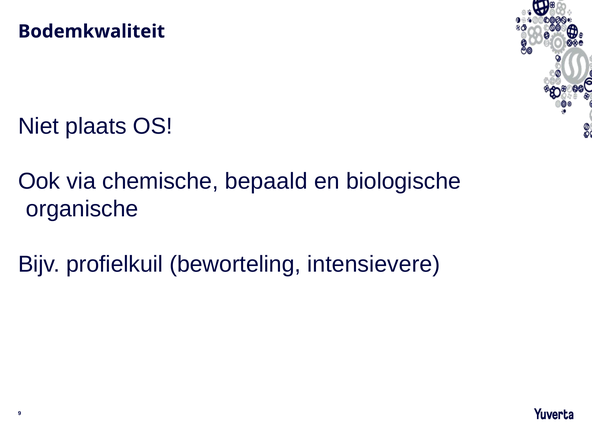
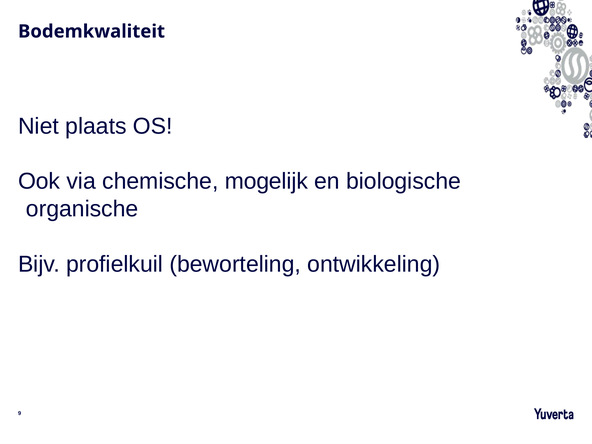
bepaald: bepaald -> mogelijk (266, 181)
intensievere: intensievere -> ontwikkeling (374, 264)
